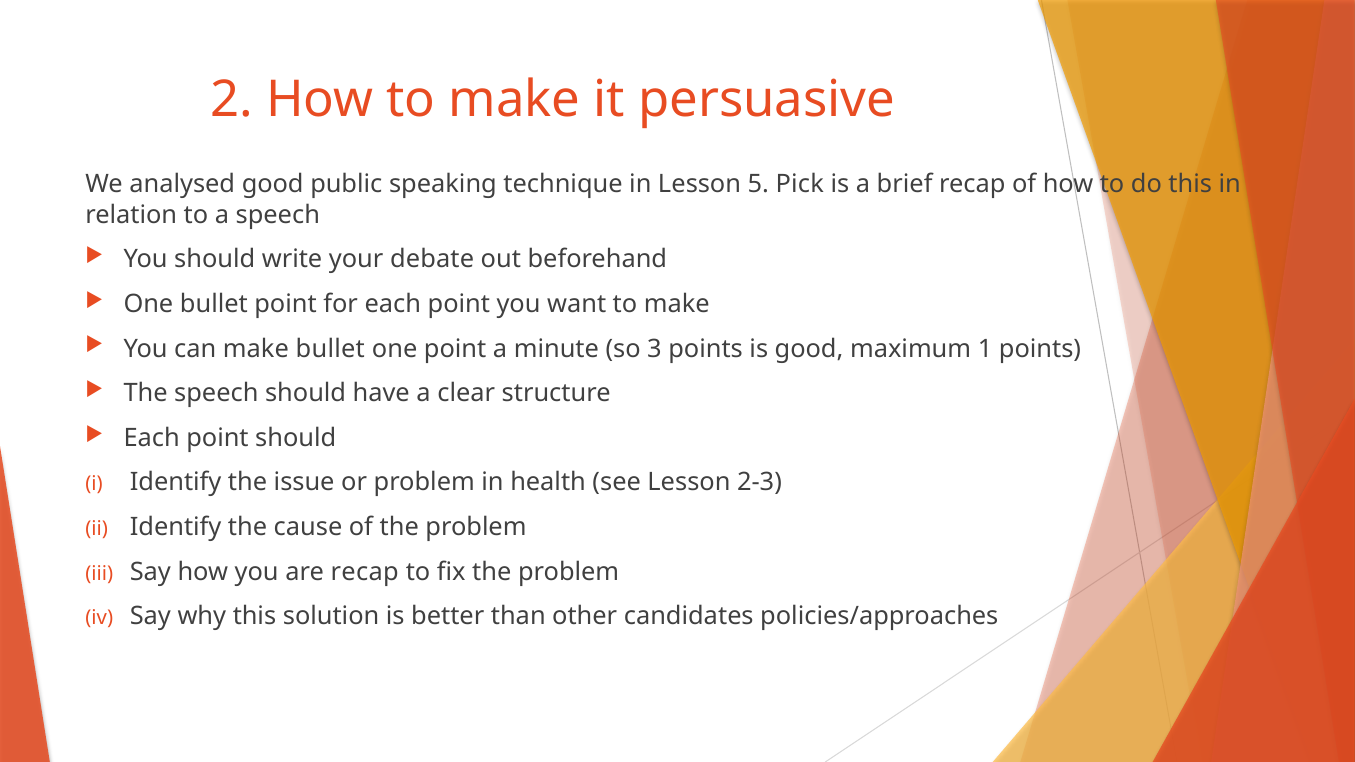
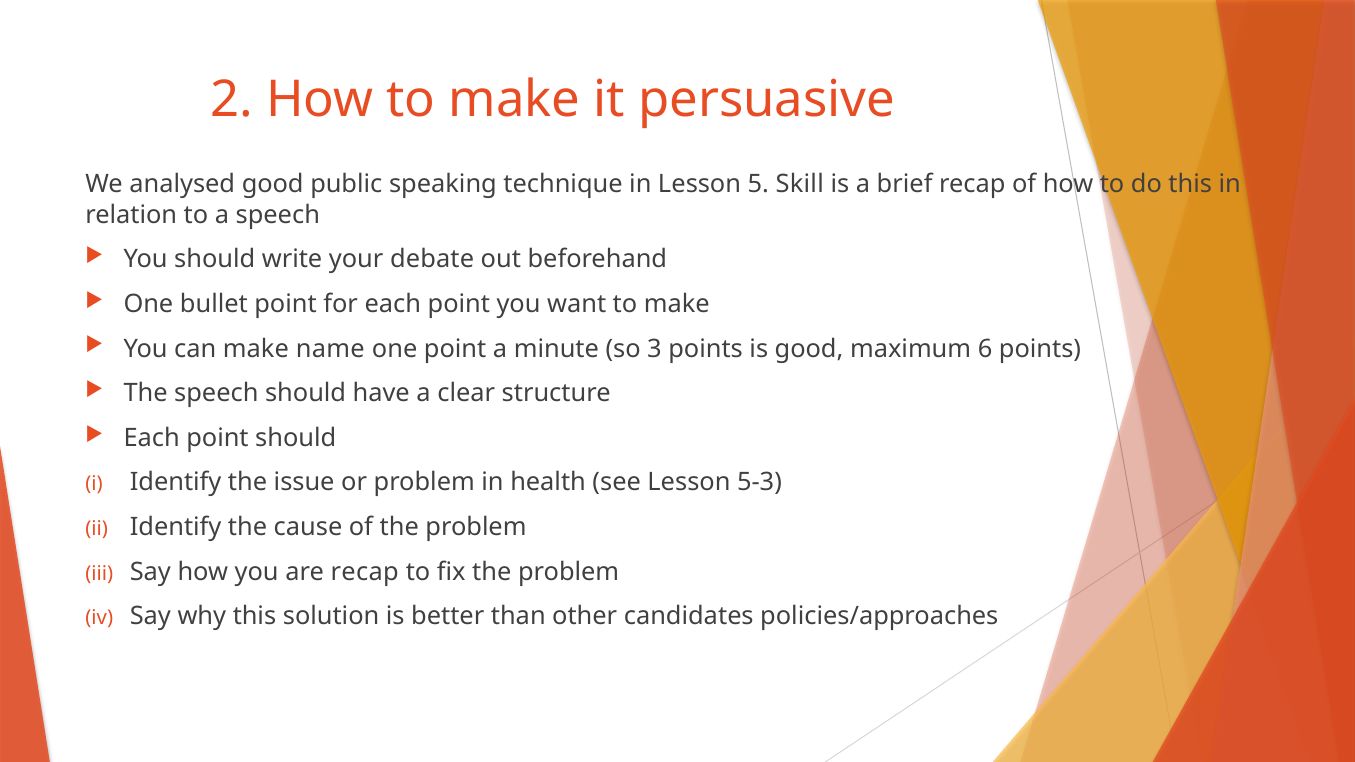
Pick: Pick -> Skill (800, 185)
make bullet: bullet -> name (330, 349)
1: 1 -> 6 (985, 349)
2-3: 2-3 -> 5-3 (759, 483)
